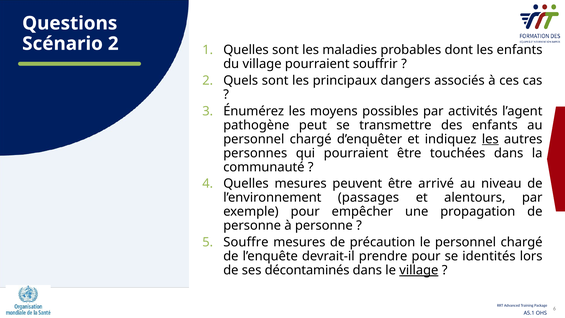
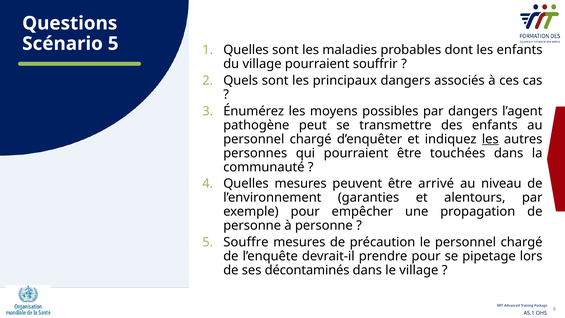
Scénario 2: 2 -> 5 (113, 44)
par activités: activités -> dangers (473, 111)
passages: passages -> garanties (369, 198)
identités: identités -> pipetage (489, 256)
village underline: present -> none (419, 270)
